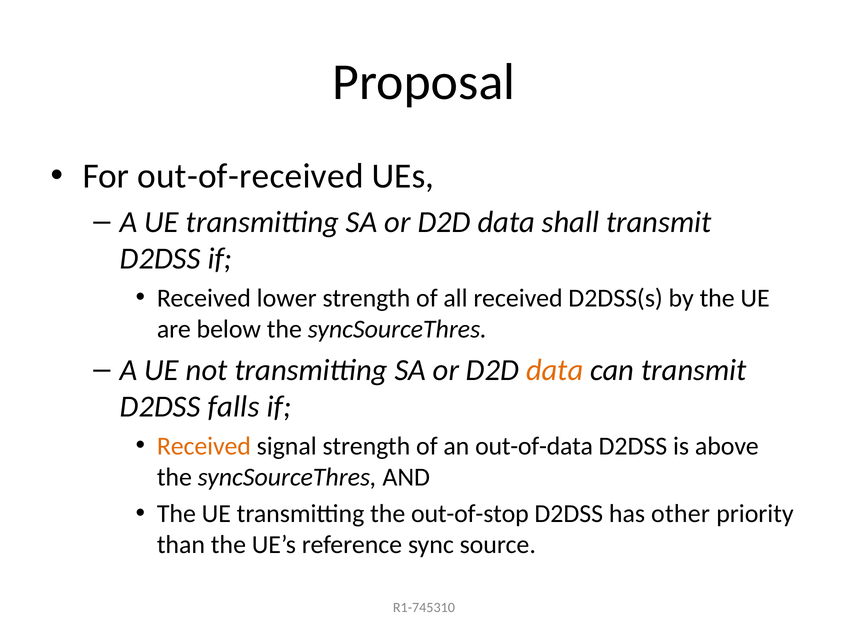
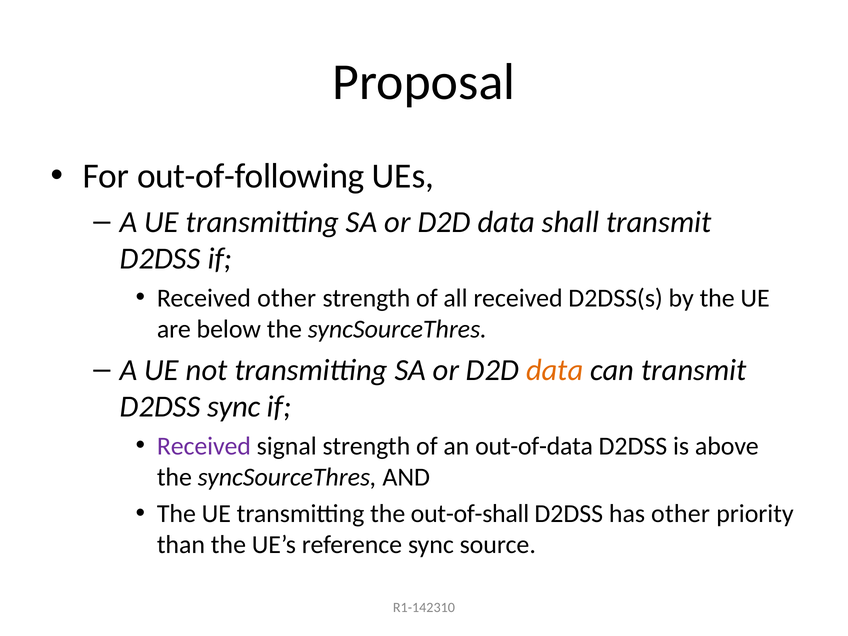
out-of-received: out-of-received -> out-of-following (251, 176)
Received lower: lower -> other (287, 298)
D2DSS falls: falls -> sync (234, 407)
Received colour: orange -> purple (204, 446)
out-of-stop: out-of-stop -> out-of-shall (470, 514)
R1-745310: R1-745310 -> R1-142310 (424, 607)
